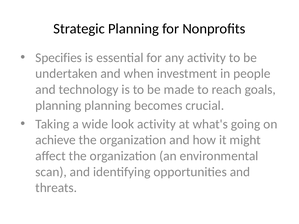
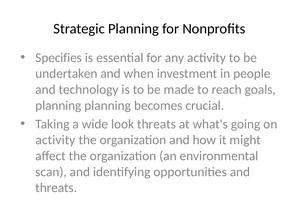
look activity: activity -> threats (157, 124)
achieve: achieve -> activity (55, 140)
